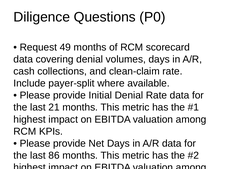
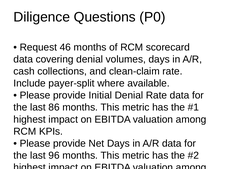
49: 49 -> 46 (65, 47)
21: 21 -> 86 (54, 107)
86: 86 -> 96 (54, 155)
